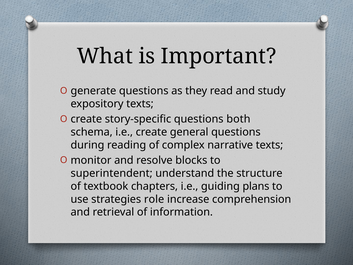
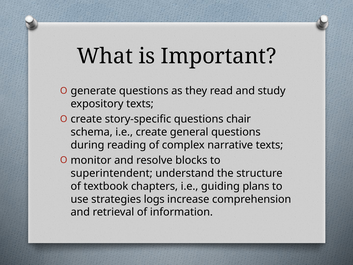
both: both -> chair (239, 119)
role: role -> logs (154, 199)
